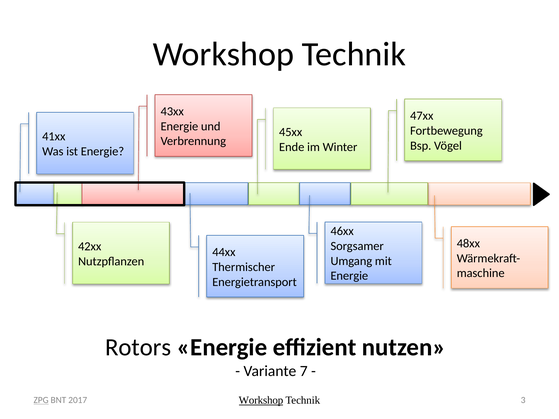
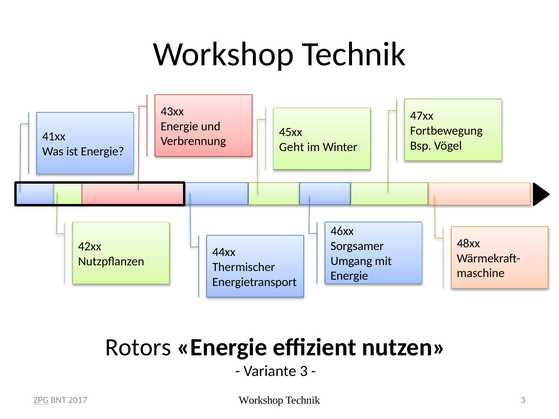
Ende: Ende -> Geht (292, 147)
Variante 7: 7 -> 3 (304, 371)
Workshop underline: present -> none (261, 400)
